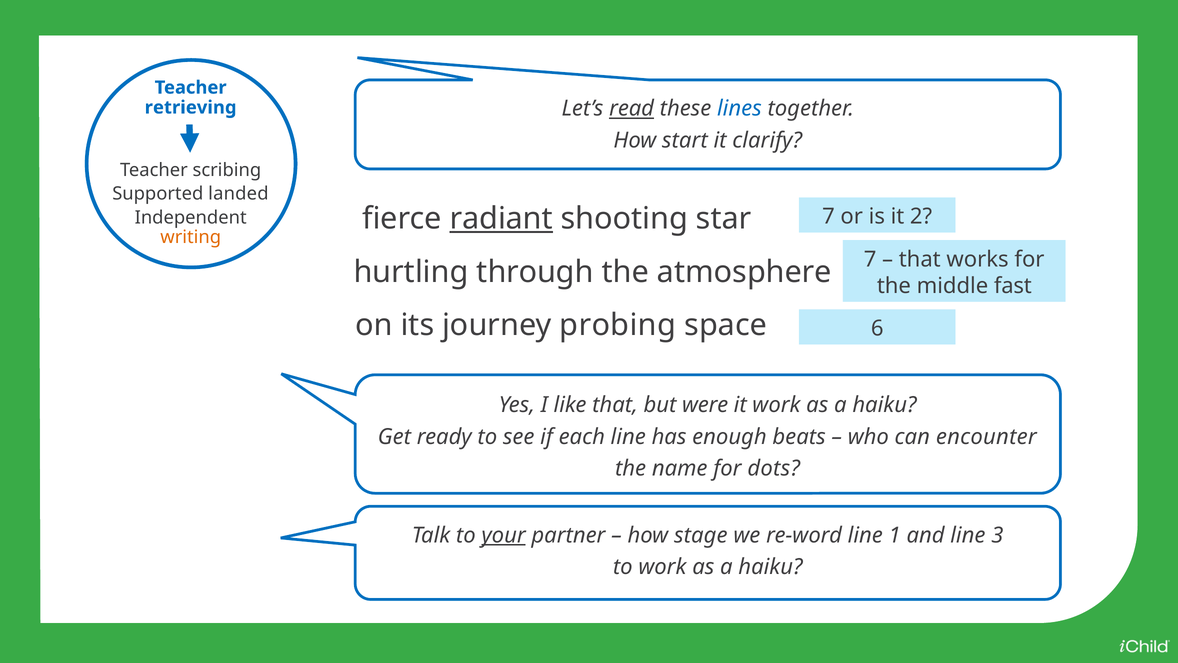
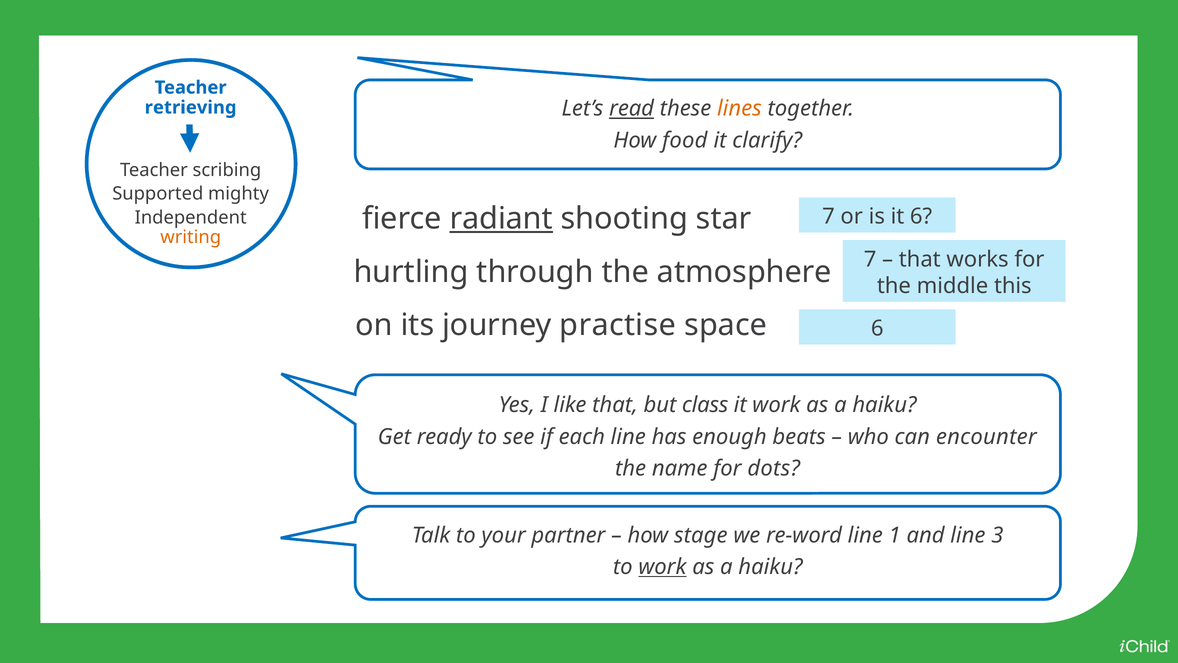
lines colour: blue -> orange (739, 109)
start: start -> food (685, 140)
landed: landed -> mighty (238, 194)
it 2: 2 -> 6 (921, 216)
fast: fast -> this (1013, 286)
probing: probing -> practise (618, 325)
were: were -> class (705, 405)
your underline: present -> none (504, 535)
work underline: none -> present (662, 567)
